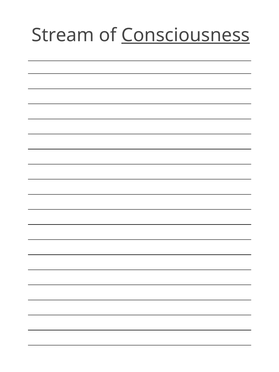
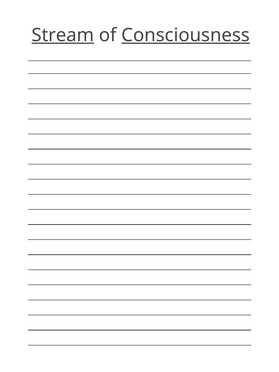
Stream underline: none -> present (63, 35)
